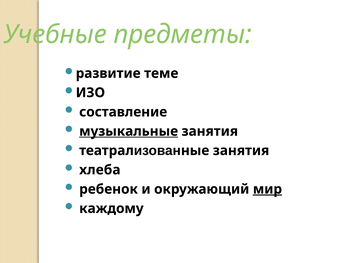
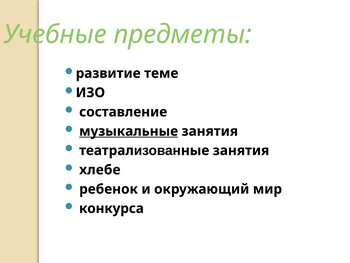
хлеба: хлеба -> хлебе (100, 170)
мир underline: present -> none (267, 189)
каждому: каждому -> конкурса (111, 208)
